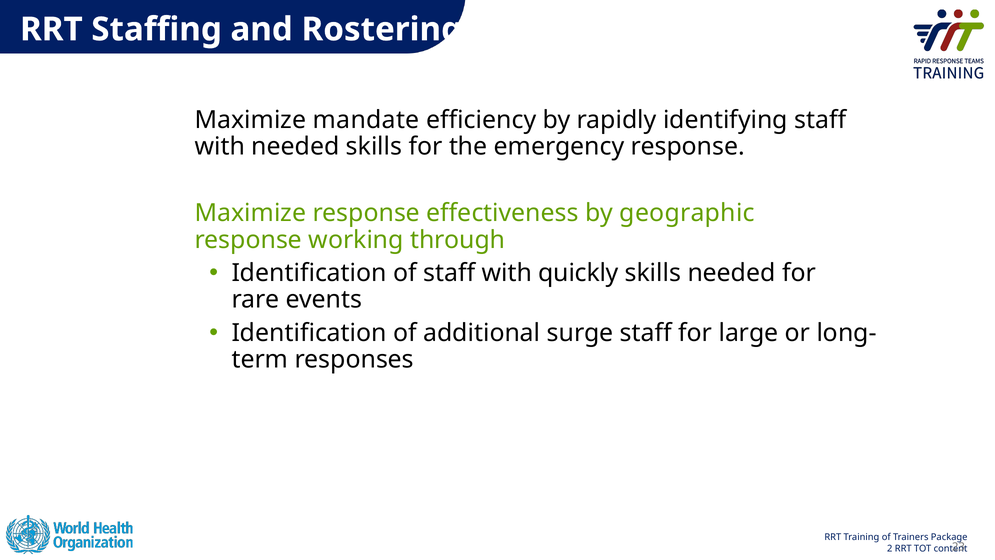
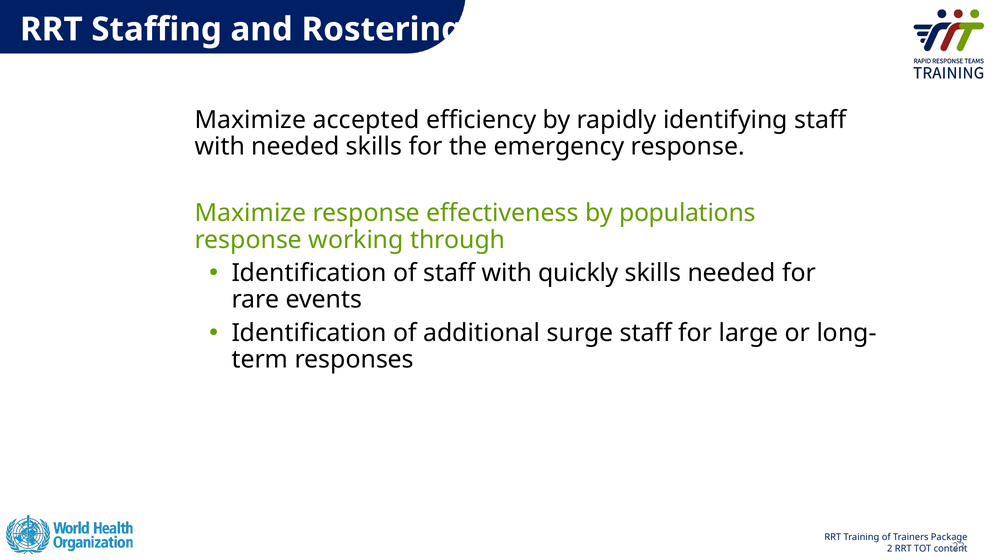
mandate: mandate -> accepted (366, 120)
geographic: geographic -> populations (687, 213)
